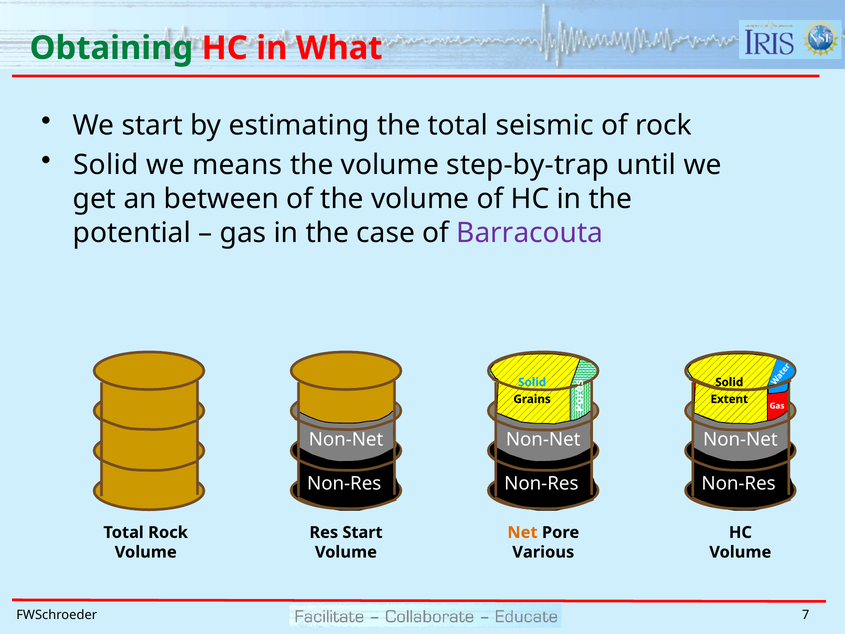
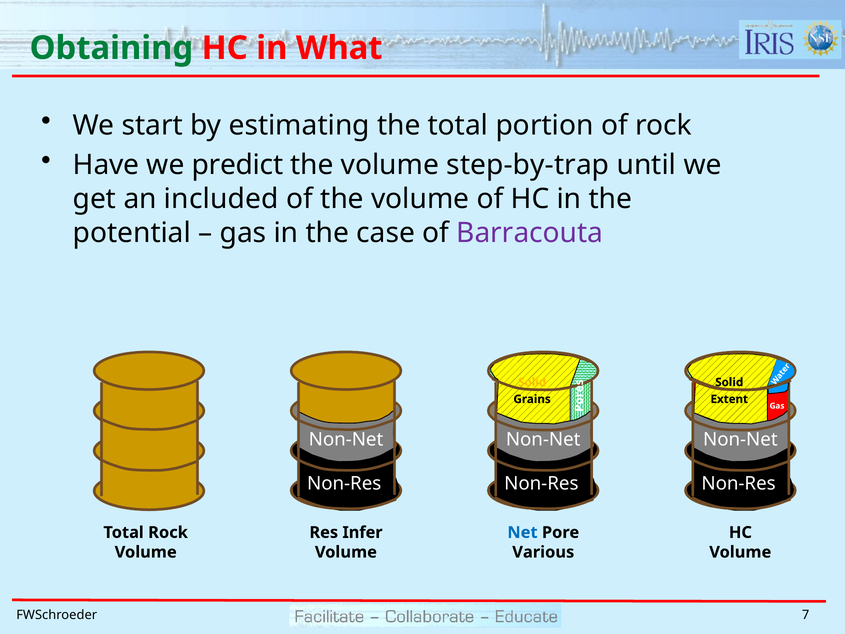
seismic: seismic -> portion (545, 126)
Solid: Solid -> Have (106, 165)
means: means -> predict (237, 165)
between: between -> included (221, 199)
Solid colour: light blue -> yellow (532, 382)
Res Start: Start -> Infer (363, 532)
Net colour: orange -> blue (522, 532)
